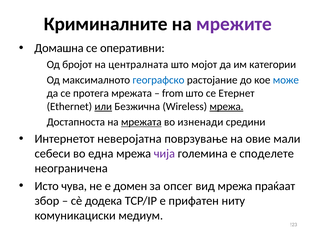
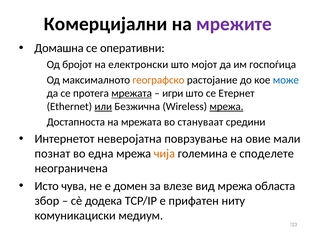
Криминалните: Криминалните -> Комерцијални (106, 24)
централната: централната -> електронски (138, 64)
категории: категории -> госпоѓица (273, 64)
географско colour: blue -> orange (158, 80)
мрежата underline: none -> present (132, 93)
from: from -> игри (173, 93)
мрежата underline: present -> none (141, 122)
изненади: изненади -> стануваат (200, 122)
себеси: себеси -> познат (52, 154)
чија colour: purple -> orange (164, 154)
опсег: опсег -> влезе (178, 186)
праќаат: праќаат -> областа (275, 186)
